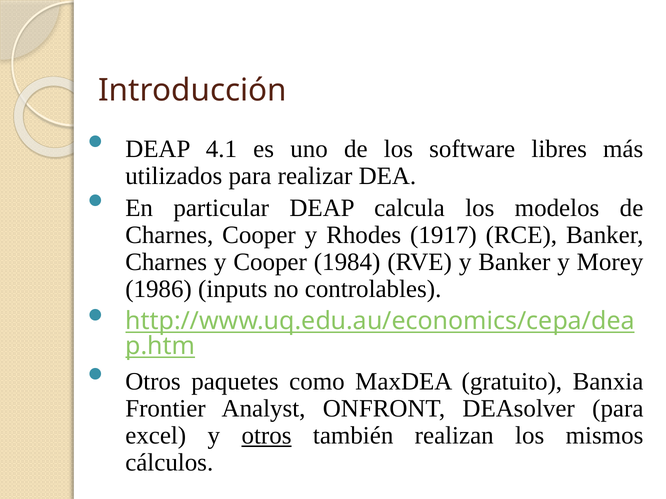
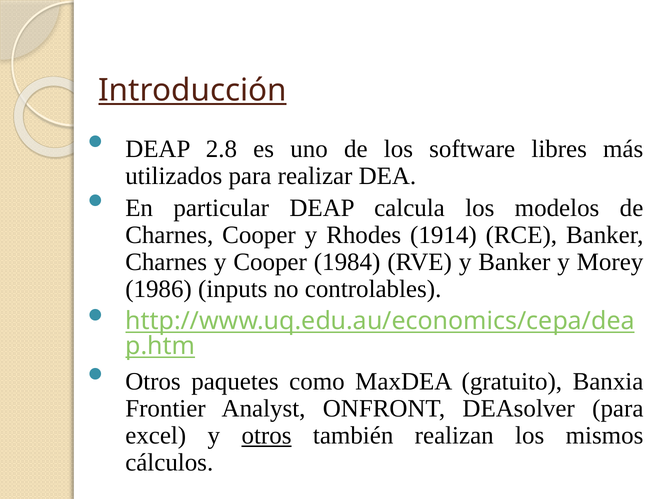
Introducción underline: none -> present (192, 90)
4.1: 4.1 -> 2.8 (221, 149)
1917: 1917 -> 1914 (443, 235)
